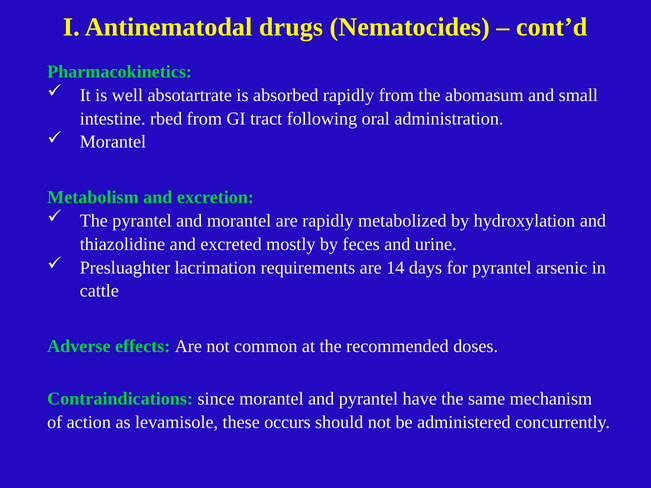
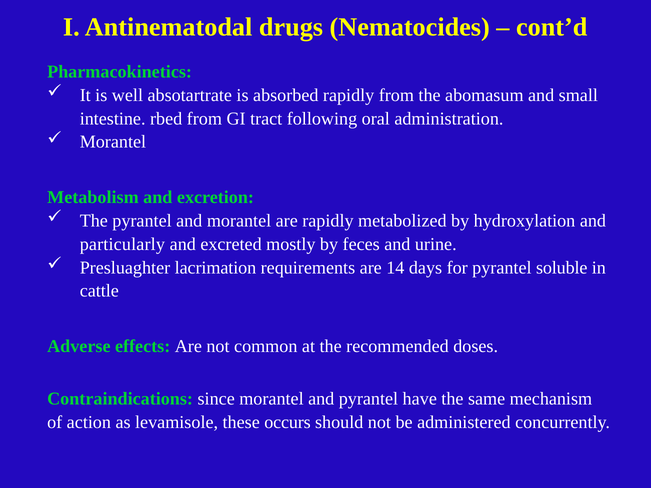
thiazolidine: thiazolidine -> particularly (122, 244)
arsenic: arsenic -> soluble (562, 268)
